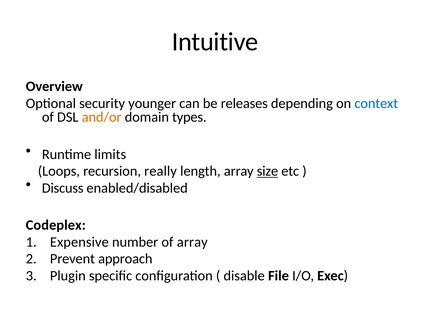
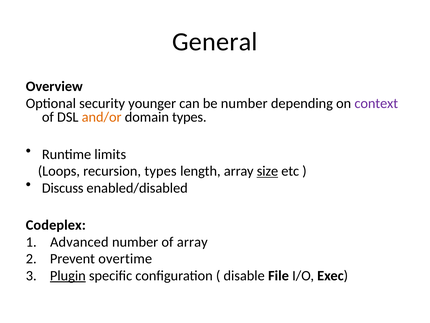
Intuitive: Intuitive -> General (215, 42)
be releases: releases -> number (244, 103)
context colour: blue -> purple (376, 103)
recursion really: really -> types (161, 171)
Expensive: Expensive -> Advanced (79, 242)
approach: approach -> overtime (125, 258)
Plugin underline: none -> present (68, 275)
